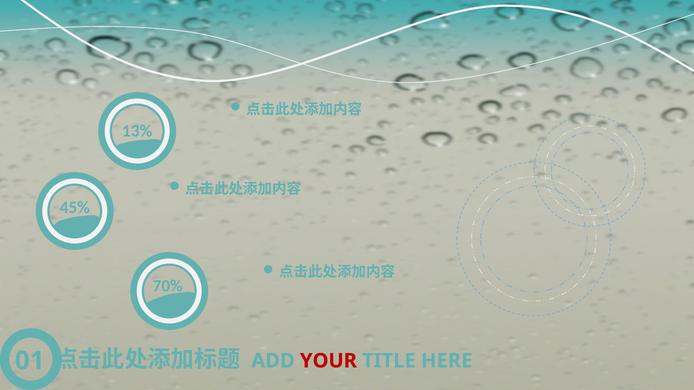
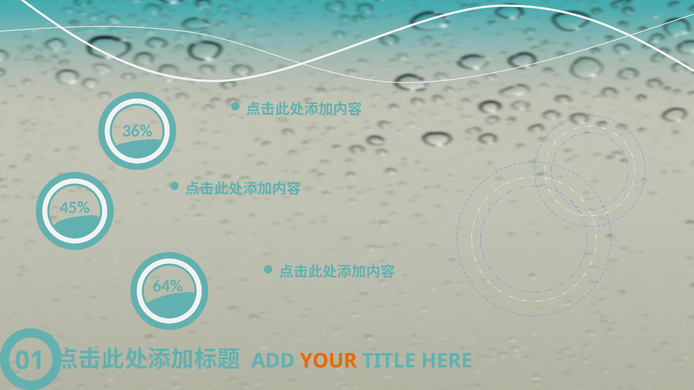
13%: 13% -> 36% (137, 131)
70%: 70% -> 64% (168, 286)
YOUR colour: red -> orange (328, 361)
